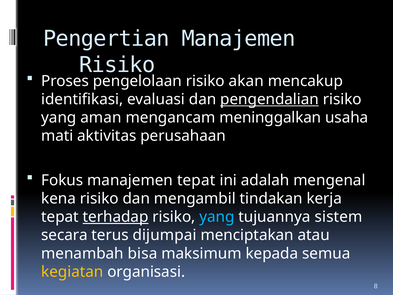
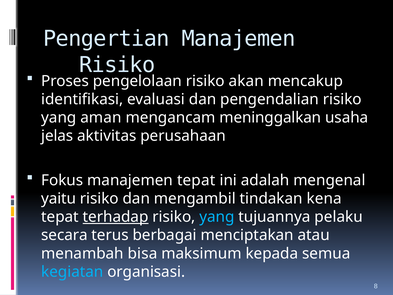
pengendalian underline: present -> none (270, 99)
mati: mati -> jelas (57, 136)
kena: kena -> yaitu (59, 198)
kerja: kerja -> kena (324, 198)
sistem: sistem -> pelaku (339, 217)
dijumpai: dijumpai -> berbagai (165, 235)
kegiatan colour: yellow -> light blue (72, 272)
